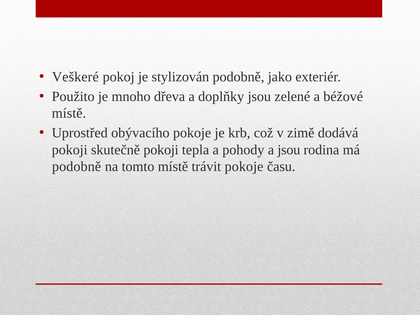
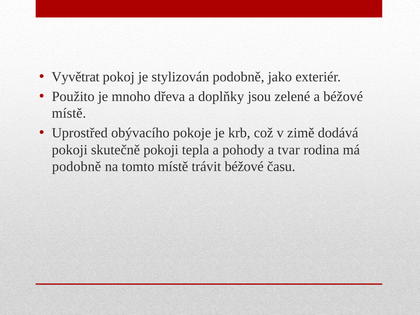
Veškeré: Veškeré -> Vyvětrat (76, 77)
a jsou: jsou -> tvar (289, 150)
trávit pokoje: pokoje -> béžové (244, 167)
